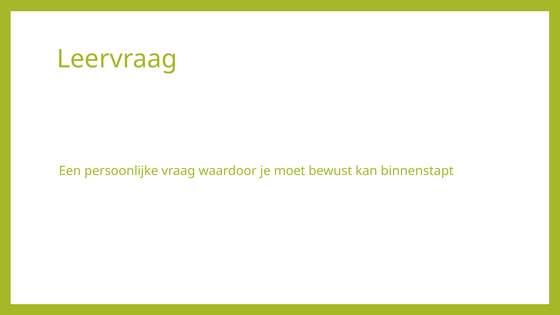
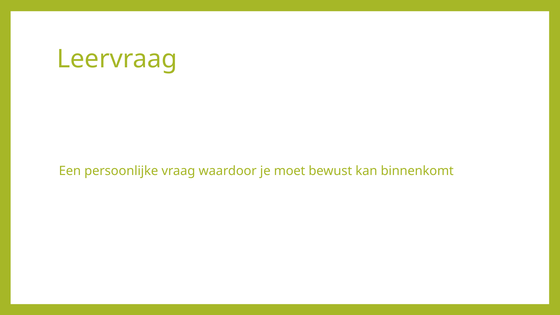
binnenstapt: binnenstapt -> binnenkomt (417, 171)
